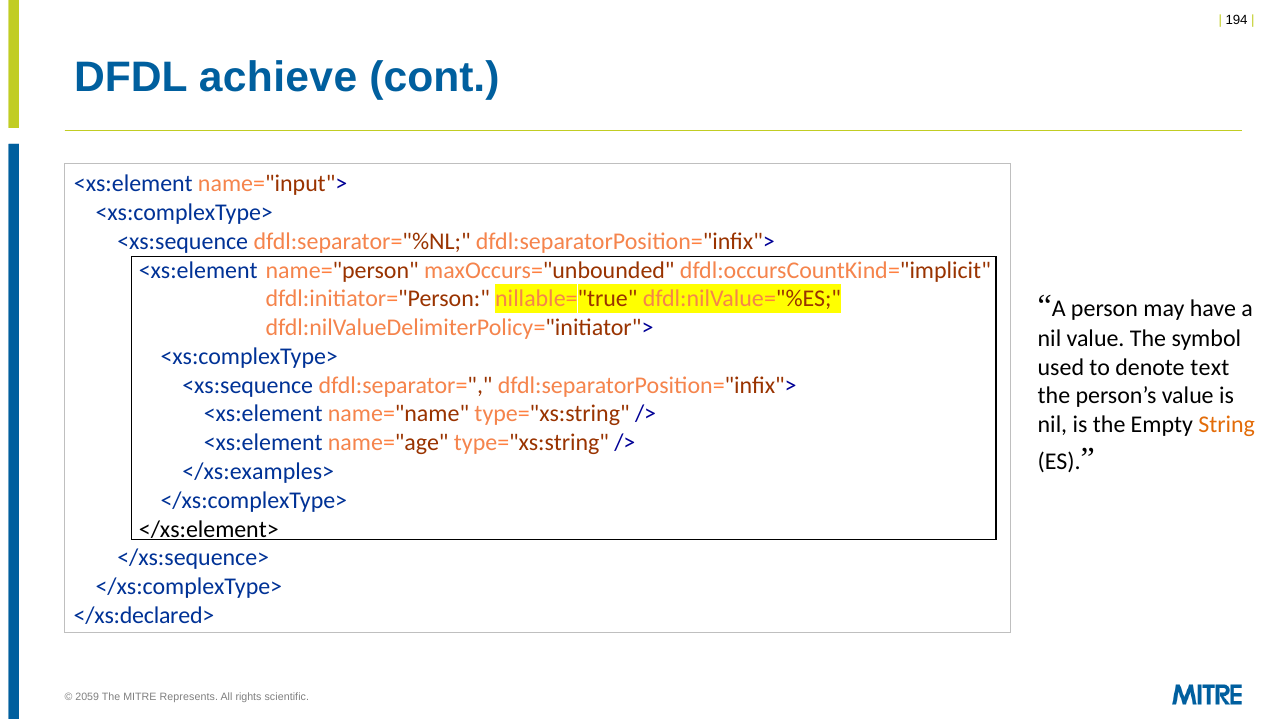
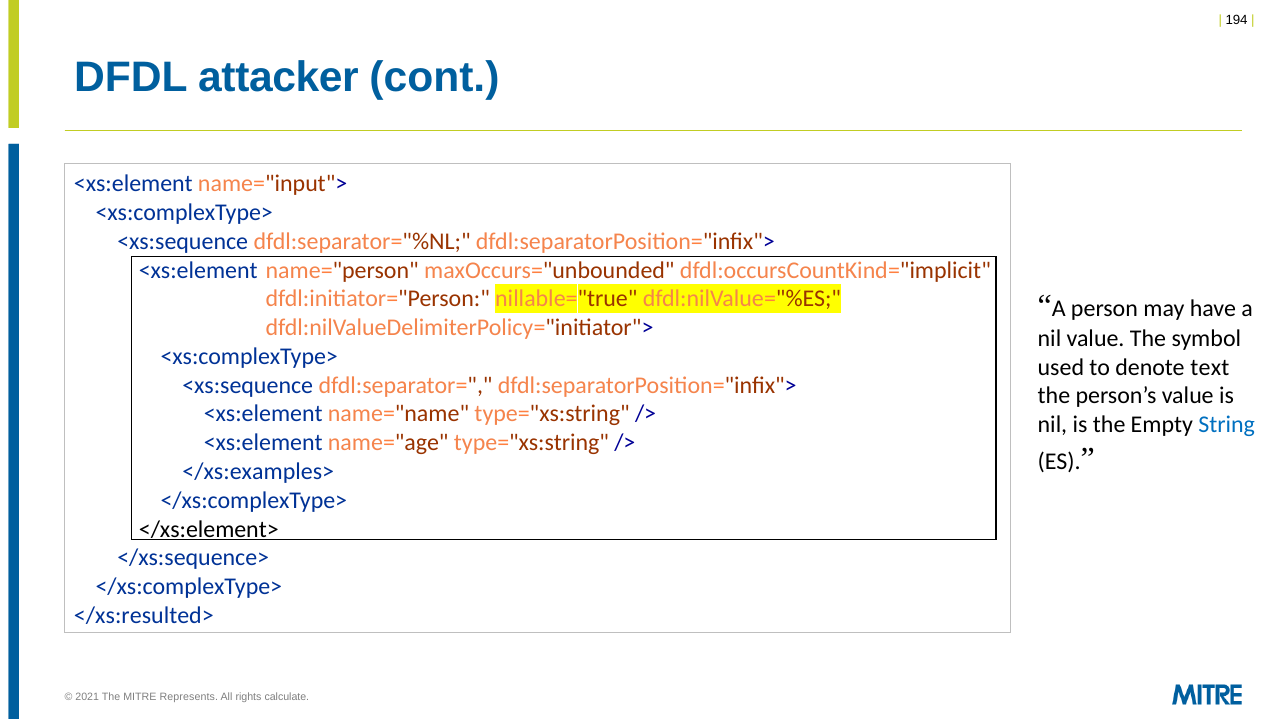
achieve: achieve -> attacker (278, 77)
String colour: orange -> blue (1227, 425)
</xs:declared>: </xs:declared> -> </xs:resulted> (144, 615)
2059: 2059 -> 2021 (87, 697)
scientific: scientific -> calculate (287, 697)
